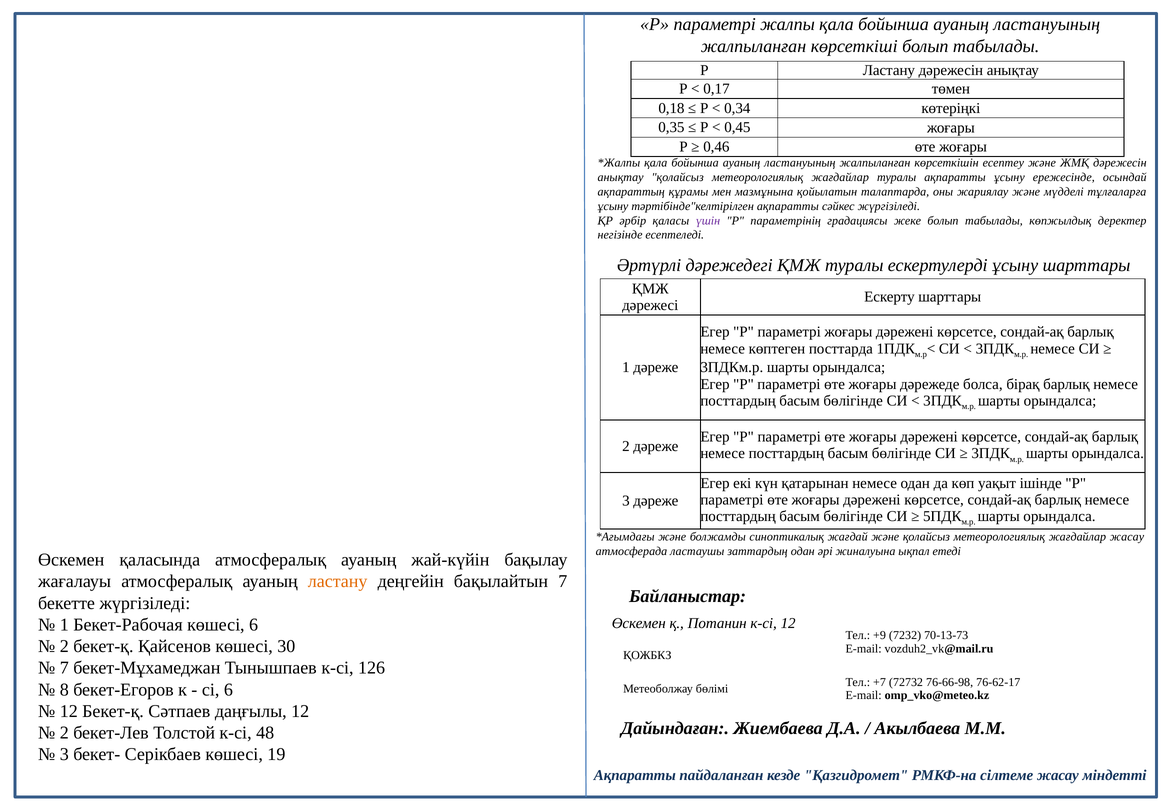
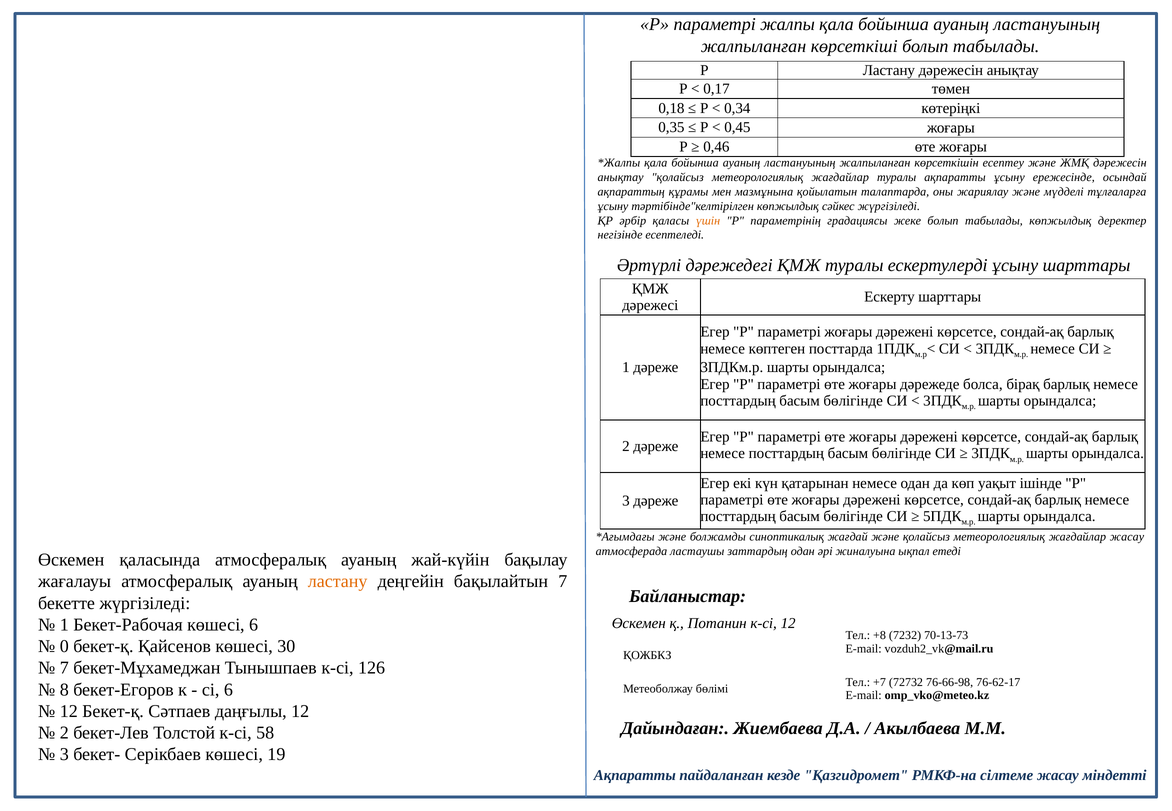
тәртібінде"келтірілген ақпаратты: ақпаратты -> көпжылдық (788, 206)
үшін colour: purple -> orange (708, 221)
+9: +9 -> +8 (880, 636)
2: 2 -> 0 (64, 647)
48: 48 -> 58 (265, 733)
